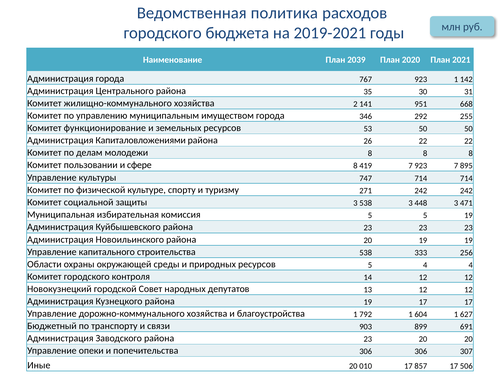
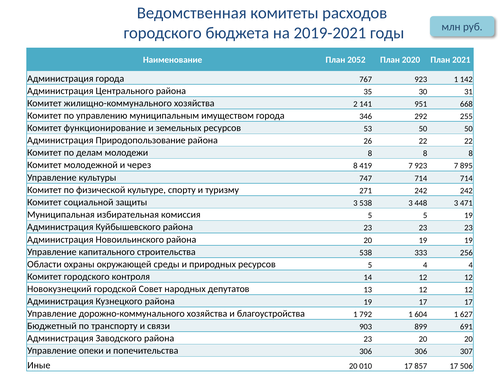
политика: политика -> комитеты (284, 13)
2039: 2039 -> 2052 (356, 60)
Капиталовложениями: Капиталовложениями -> Природопользование (141, 140)
пользовании: пользовании -> молодежной (91, 165)
сфере: сфере -> через (139, 165)
